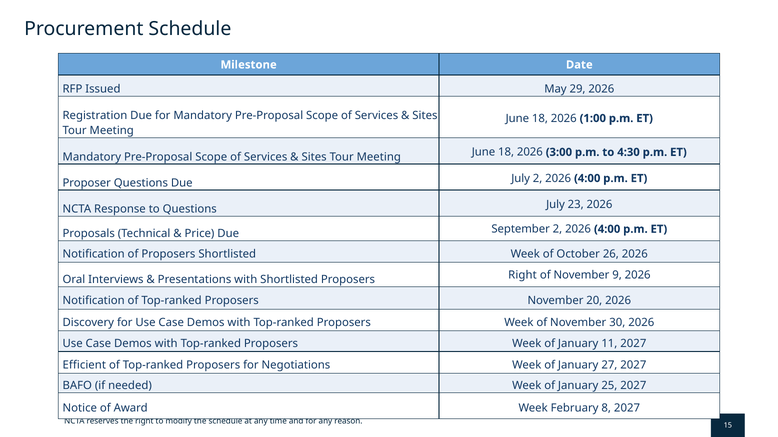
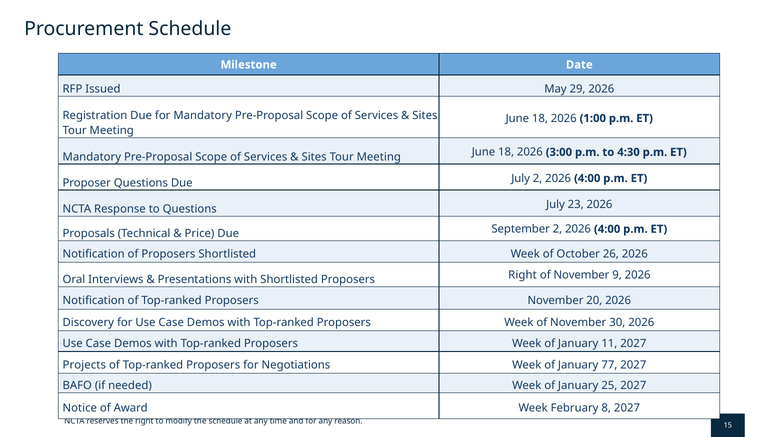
Efficient: Efficient -> Projects (84, 365)
27: 27 -> 77 (609, 365)
